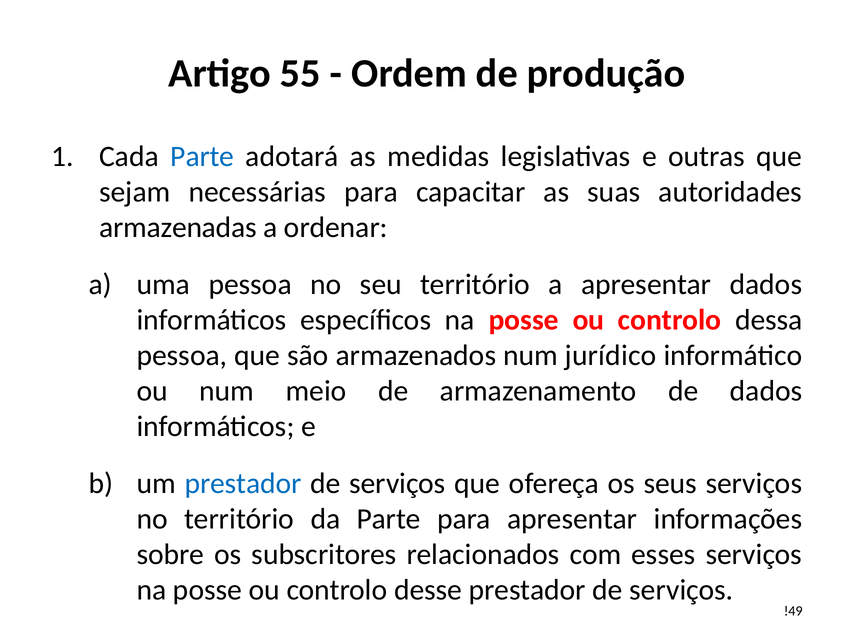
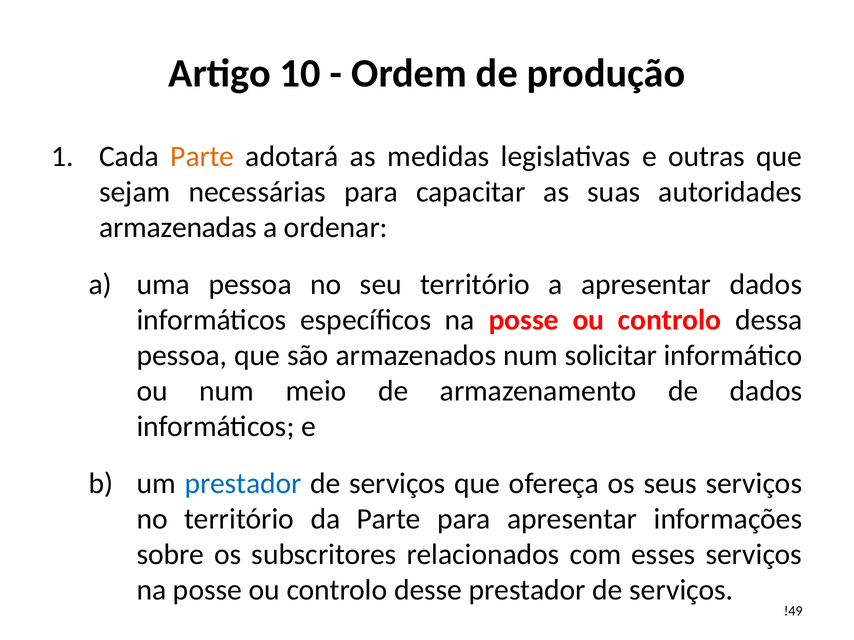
55: 55 -> 10 (300, 73)
Parte colour: blue -> orange (202, 157)
jurídico: jurídico -> solicitar (611, 356)
